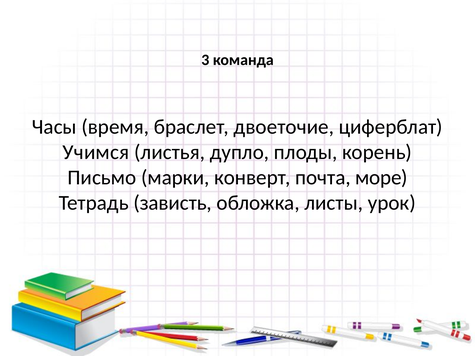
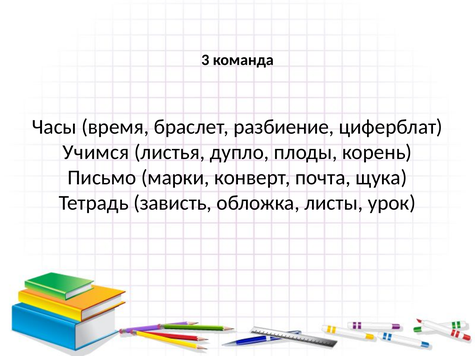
двоеточие: двоеточие -> разбиение (284, 127)
море: море -> щука (381, 178)
